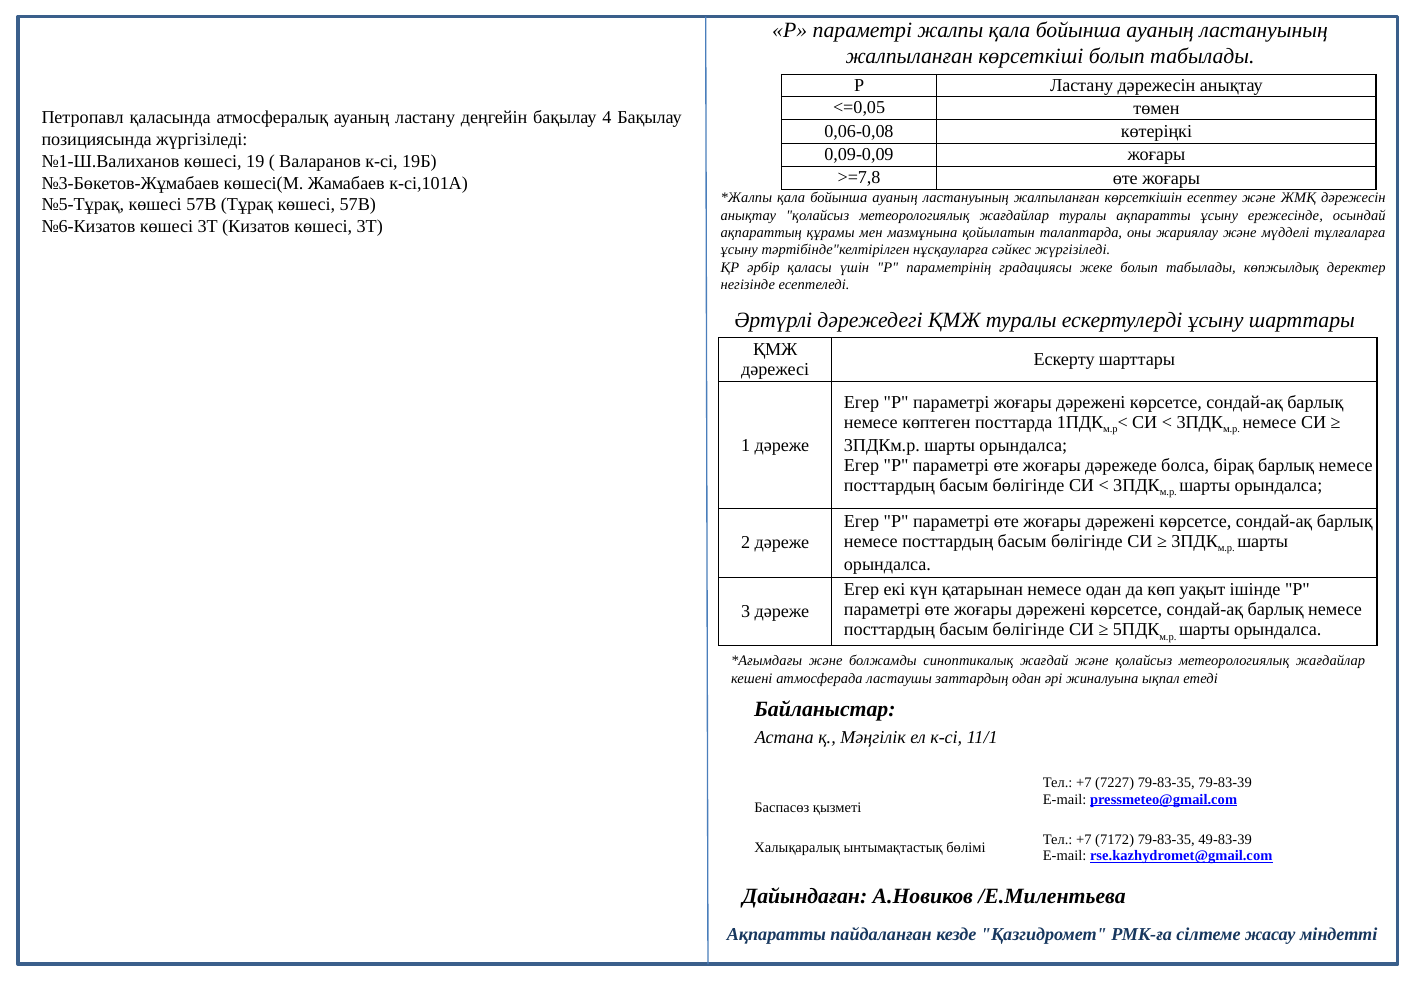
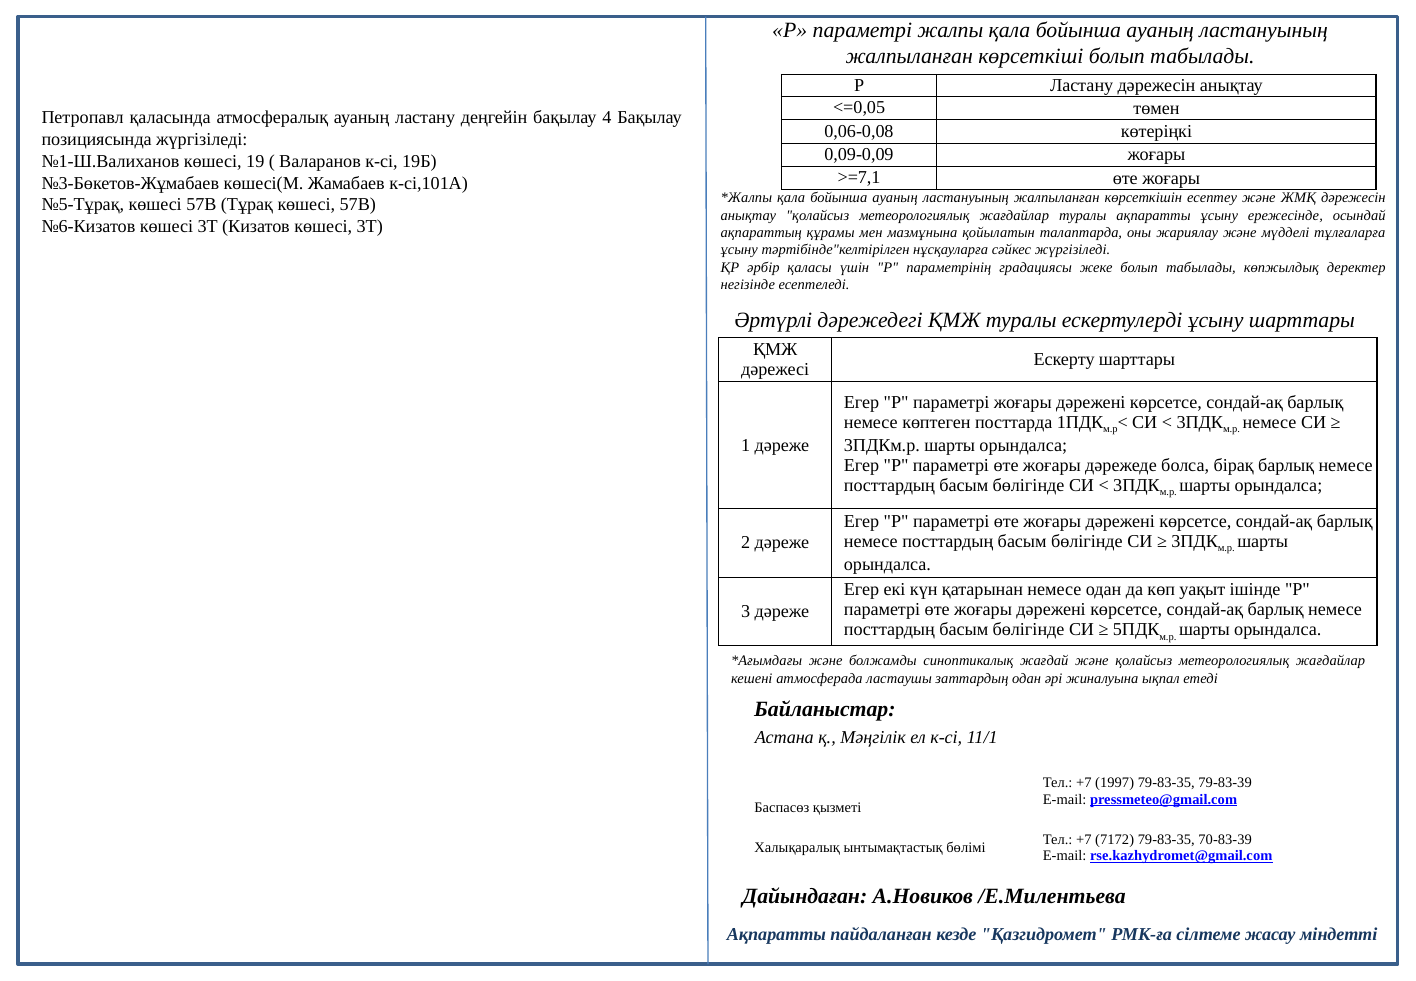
>=7,8: >=7,8 -> >=7,1 (859, 178)
7227: 7227 -> 1997 (1115, 783)
49-83-39: 49-83-39 -> 70-83-39 (1225, 839)
